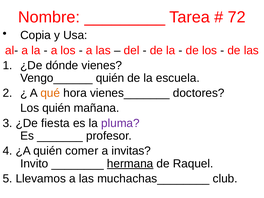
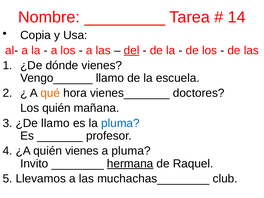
72: 72 -> 14 (237, 17)
del underline: none -> present (132, 50)
Vengo______ quién: quién -> llamo (110, 78)
¿De fiesta: fiesta -> llamo (55, 123)
pluma colour: purple -> blue (120, 123)
quién comer: comer -> vienes (82, 151)
a invitas: invitas -> pluma (131, 151)
